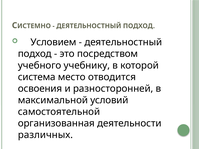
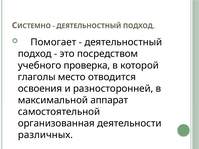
Условием: Условием -> Помогает (53, 42)
учебнику: учебнику -> проверка (87, 66)
система: система -> глаголы (37, 77)
условий: условий -> аппарат (109, 100)
